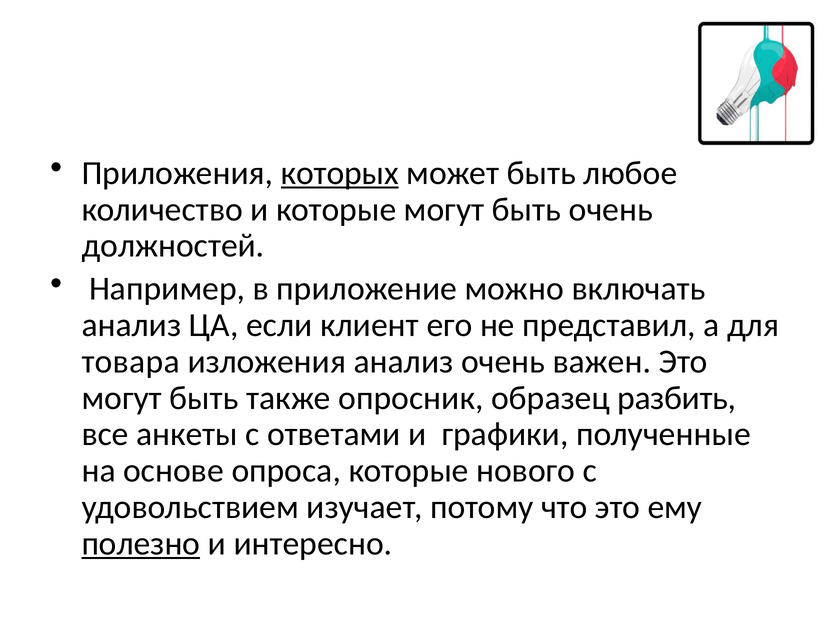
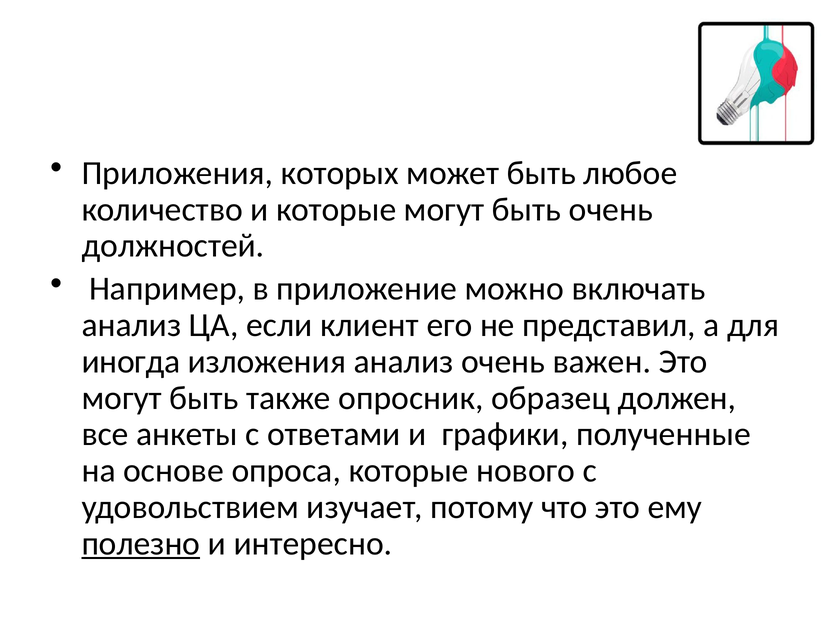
которых underline: present -> none (340, 173)
товара: товара -> иногда (131, 362)
разбить: разбить -> должен (677, 398)
